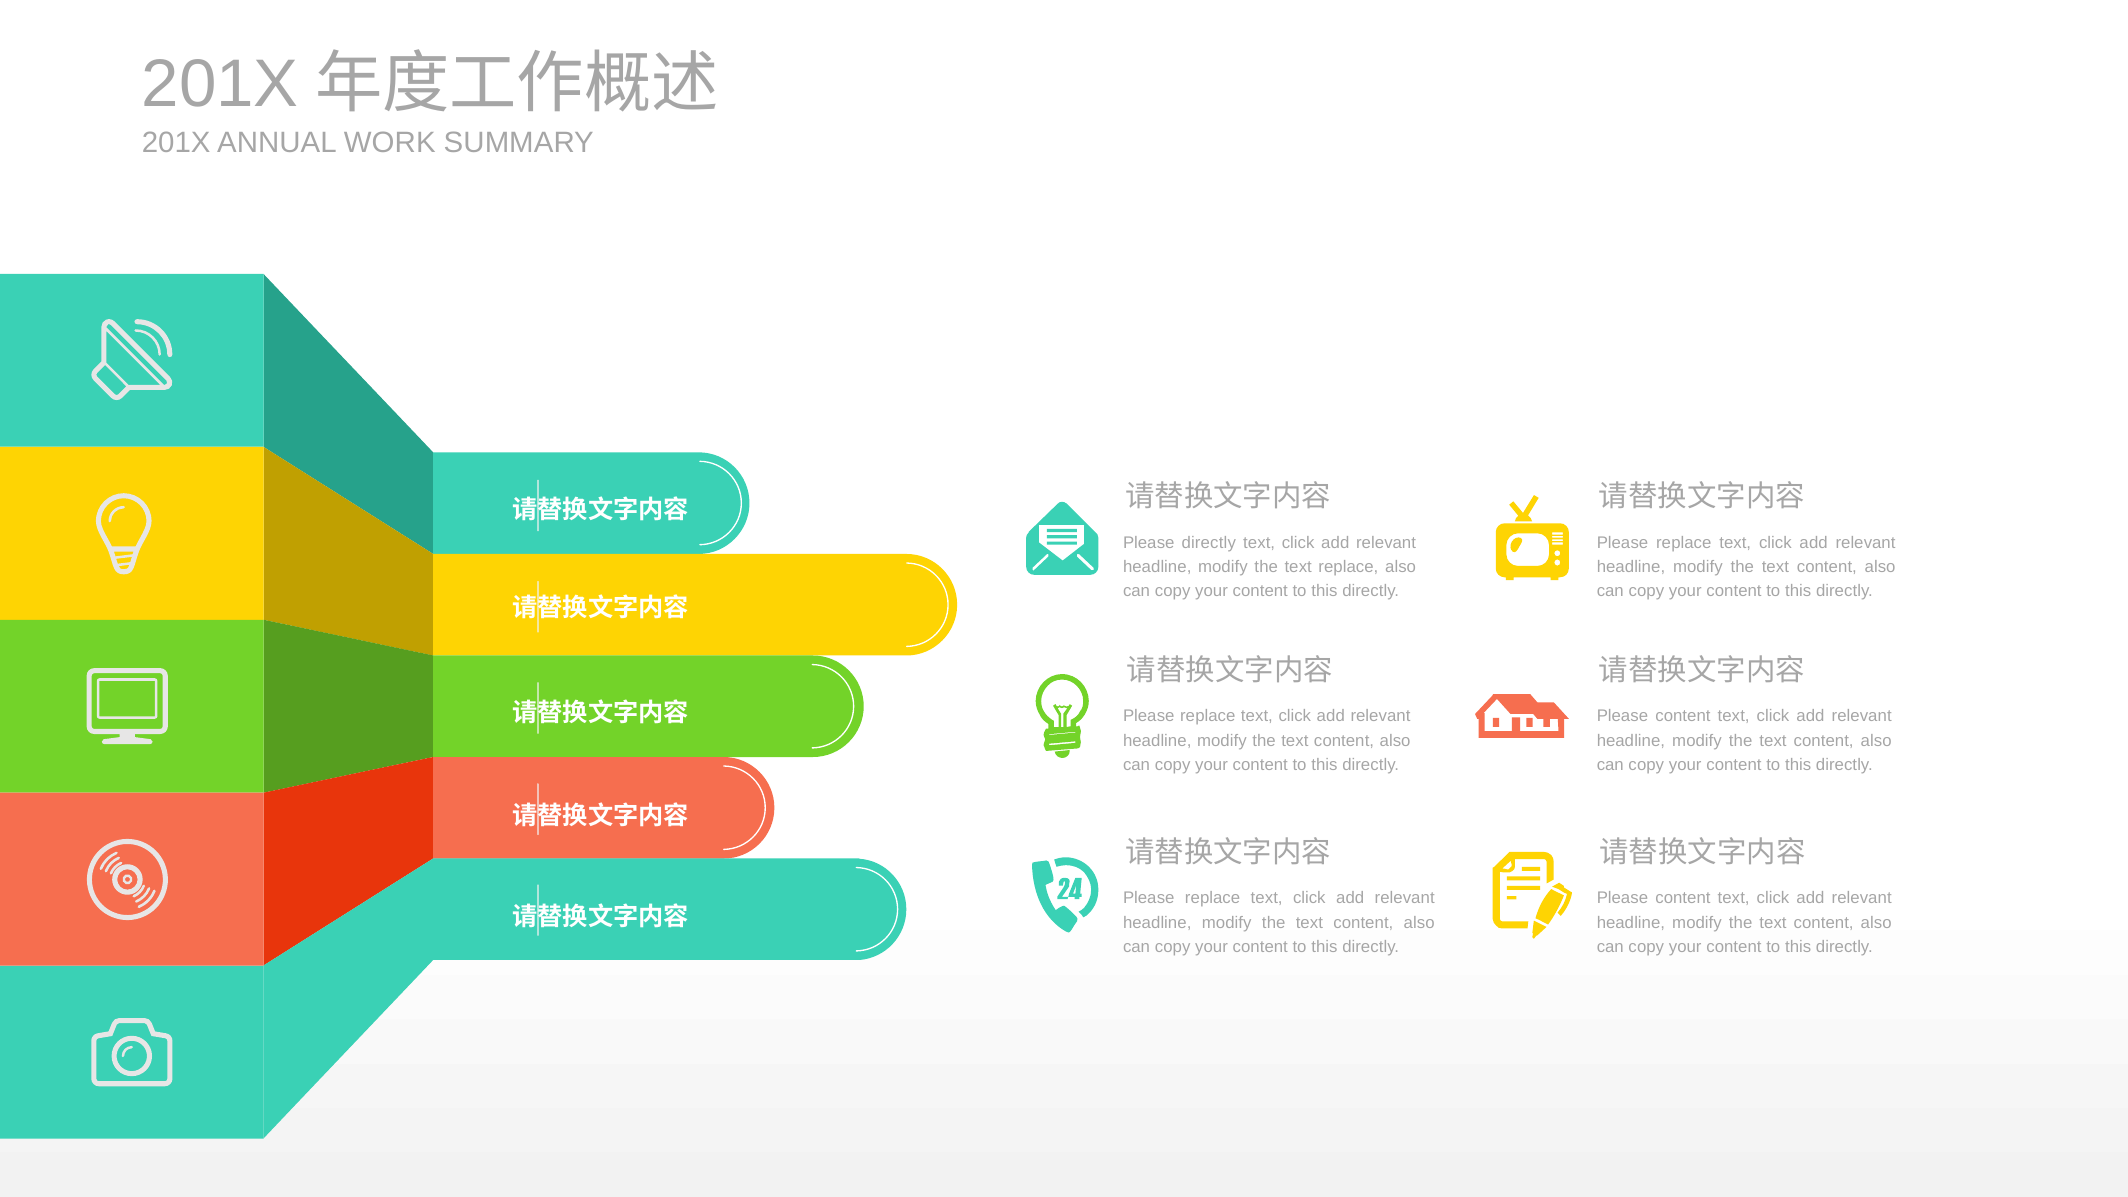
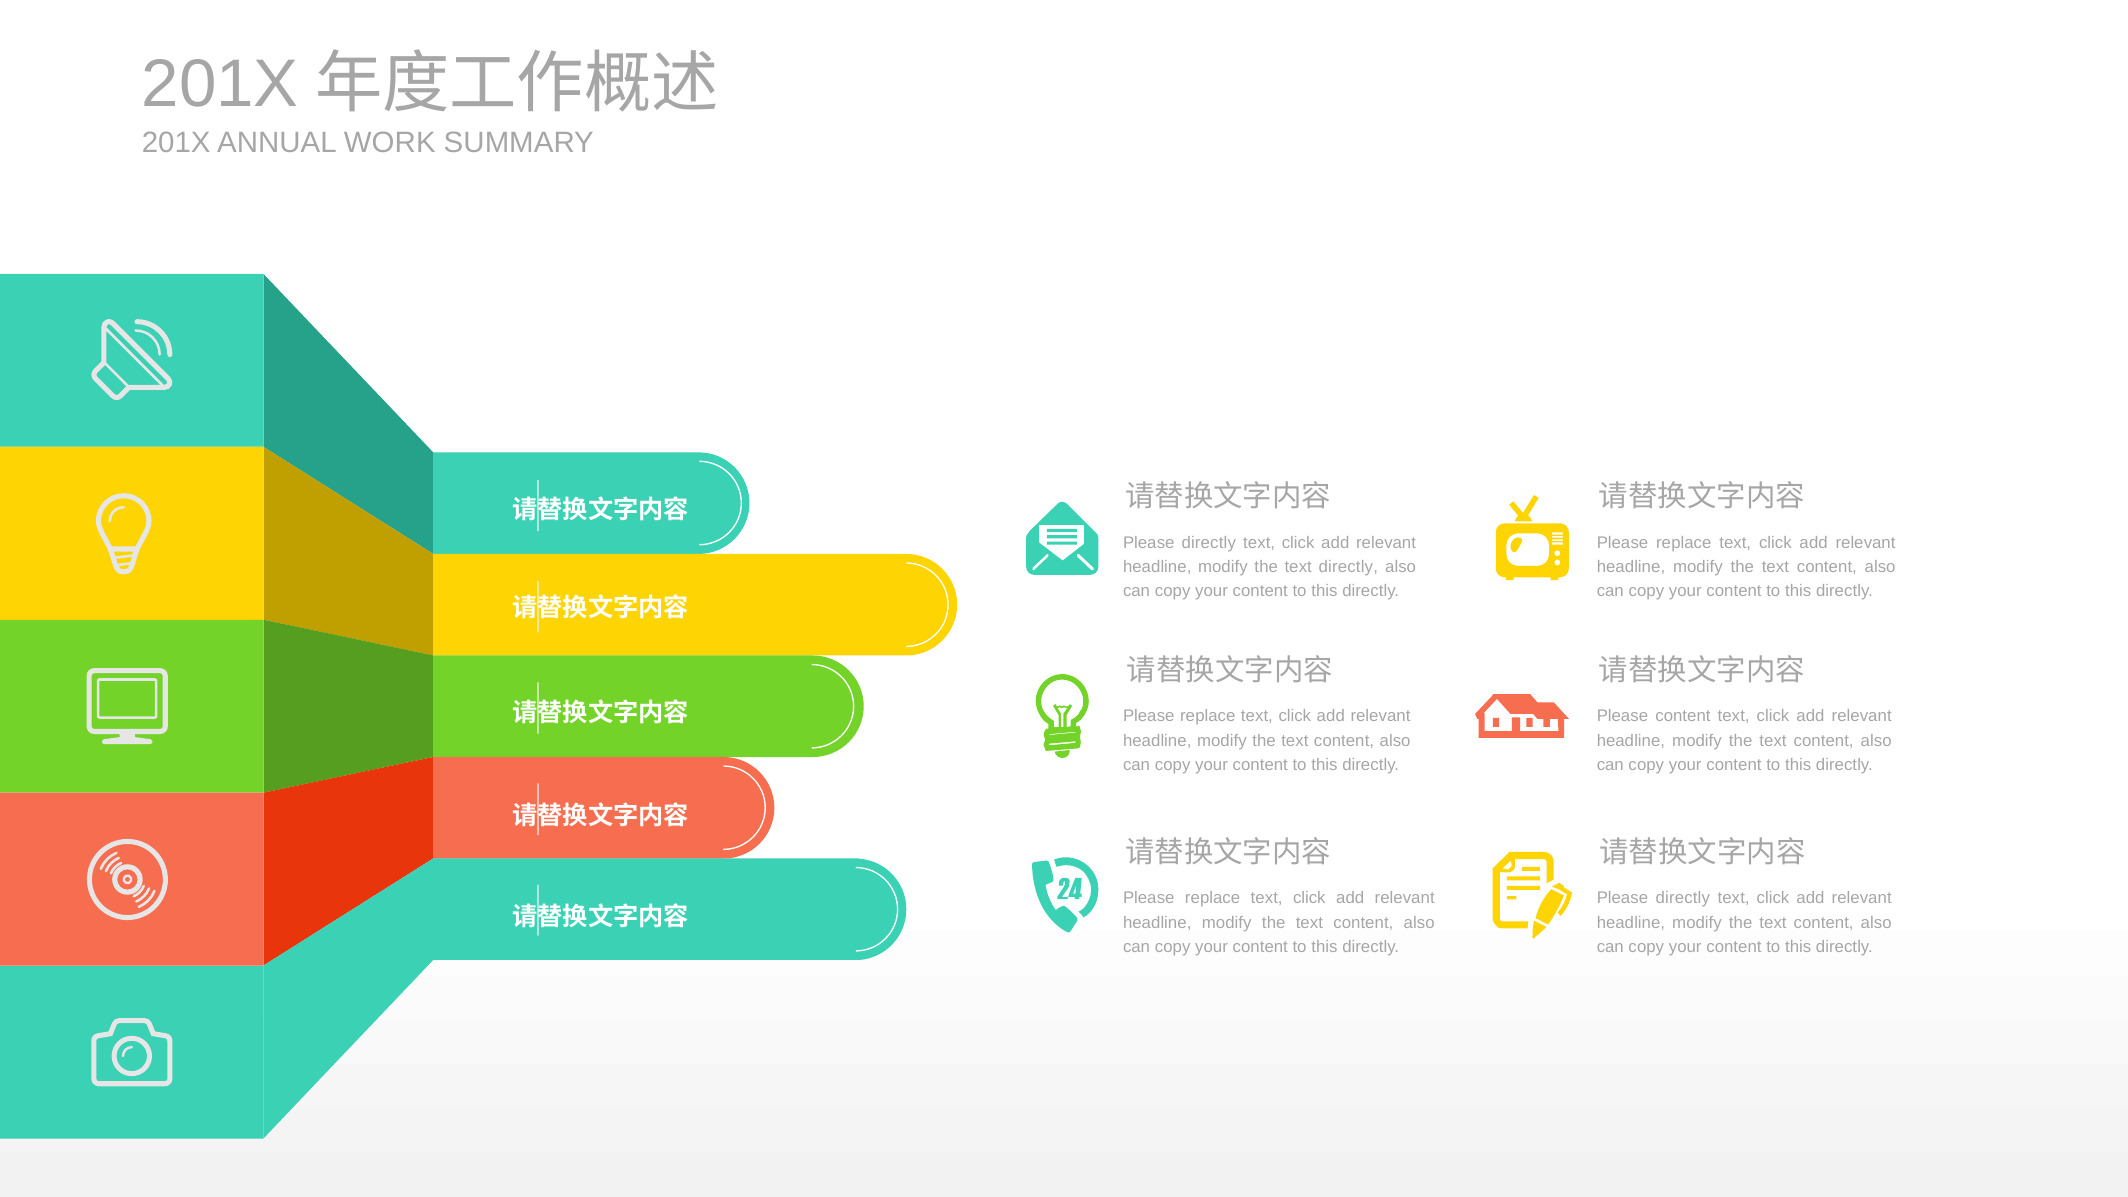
text replace: replace -> directly (1348, 567)
content: content -> directly (1683, 898)
